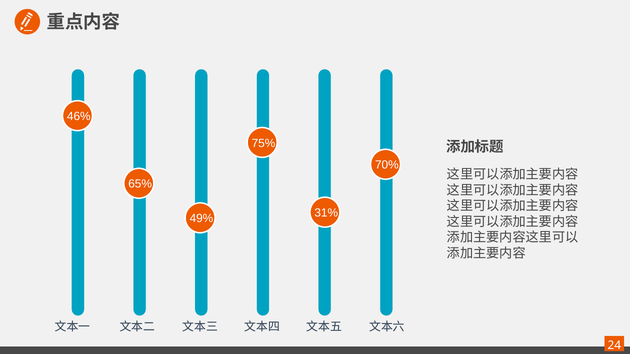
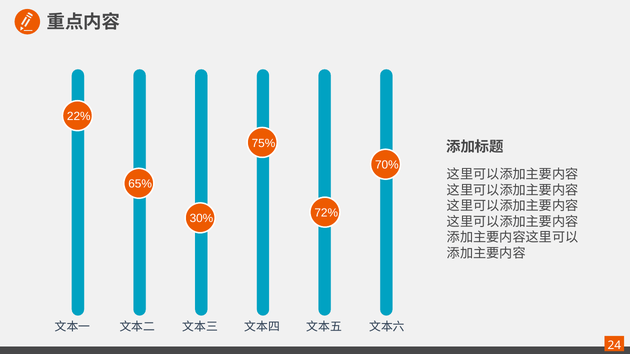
46%: 46% -> 22% (79, 116)
31%: 31% -> 72% (326, 213)
49%: 49% -> 30% (201, 219)
